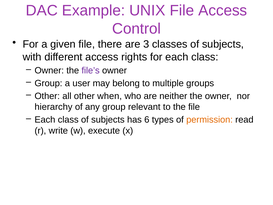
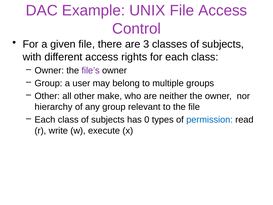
when: when -> make (110, 96)
6: 6 -> 0 (147, 120)
permission colour: orange -> blue (210, 120)
